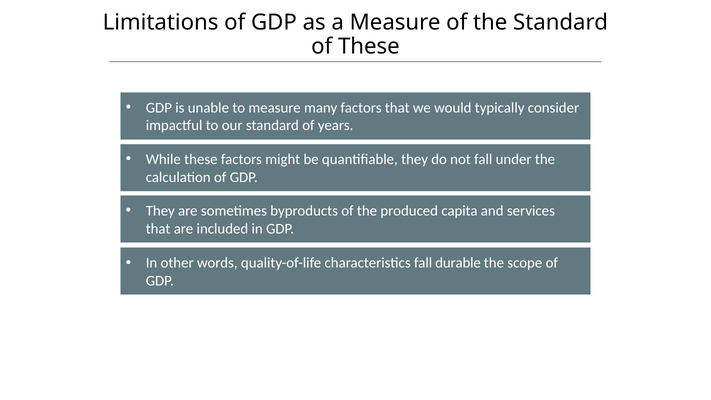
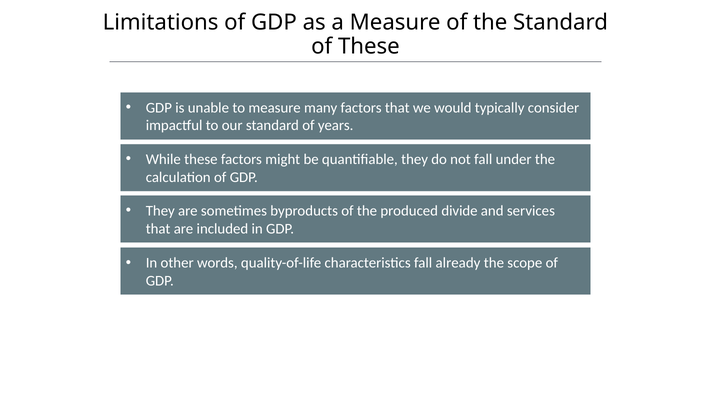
capita: capita -> divide (459, 211)
durable: durable -> already (458, 263)
